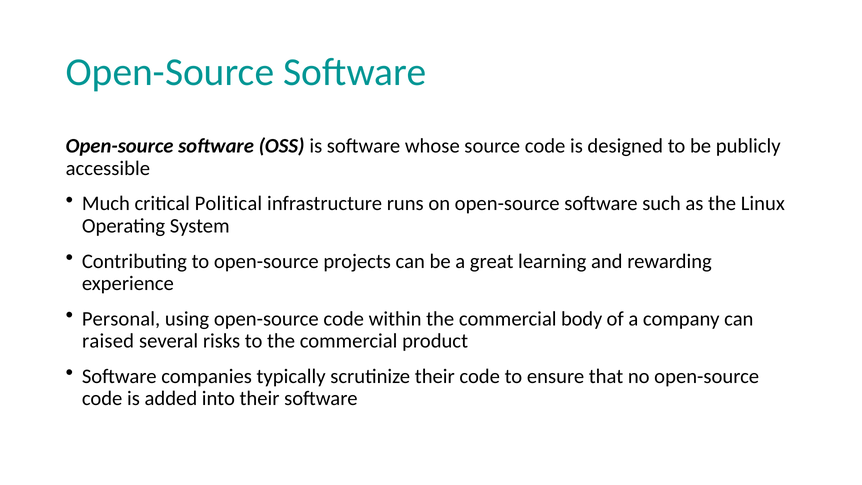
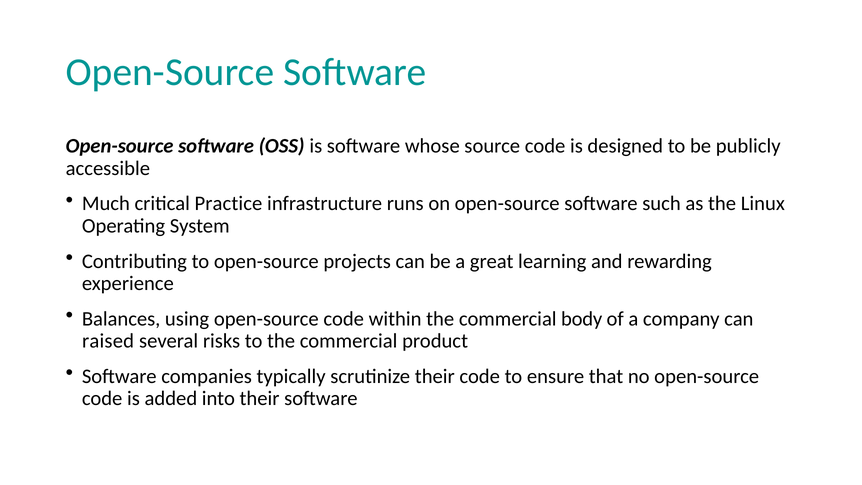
Political: Political -> Practice (228, 204)
Personal: Personal -> Balances (121, 319)
